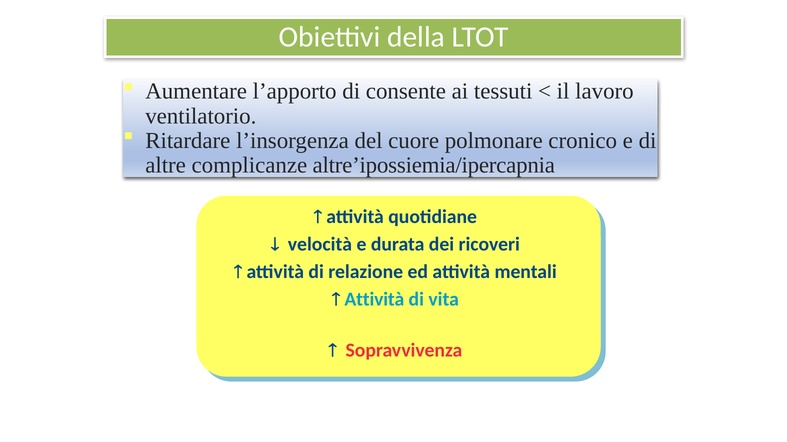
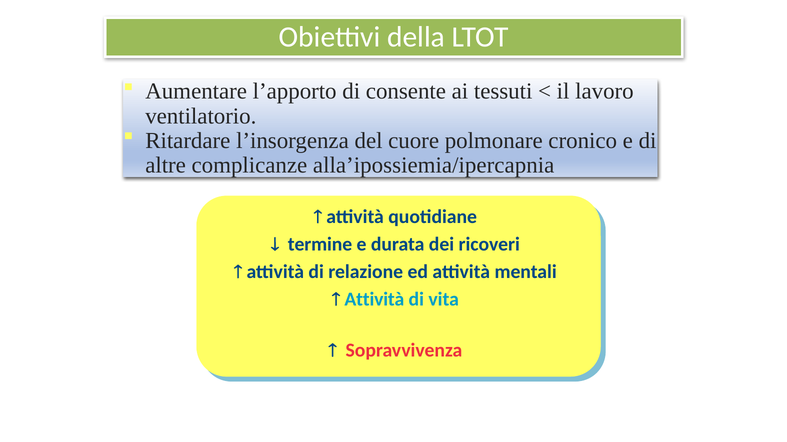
altre’ipossiemia/ipercapnia: altre’ipossiemia/ipercapnia -> alla’ipossiemia/ipercapnia (434, 165)
velocità: velocità -> termine (320, 244)
